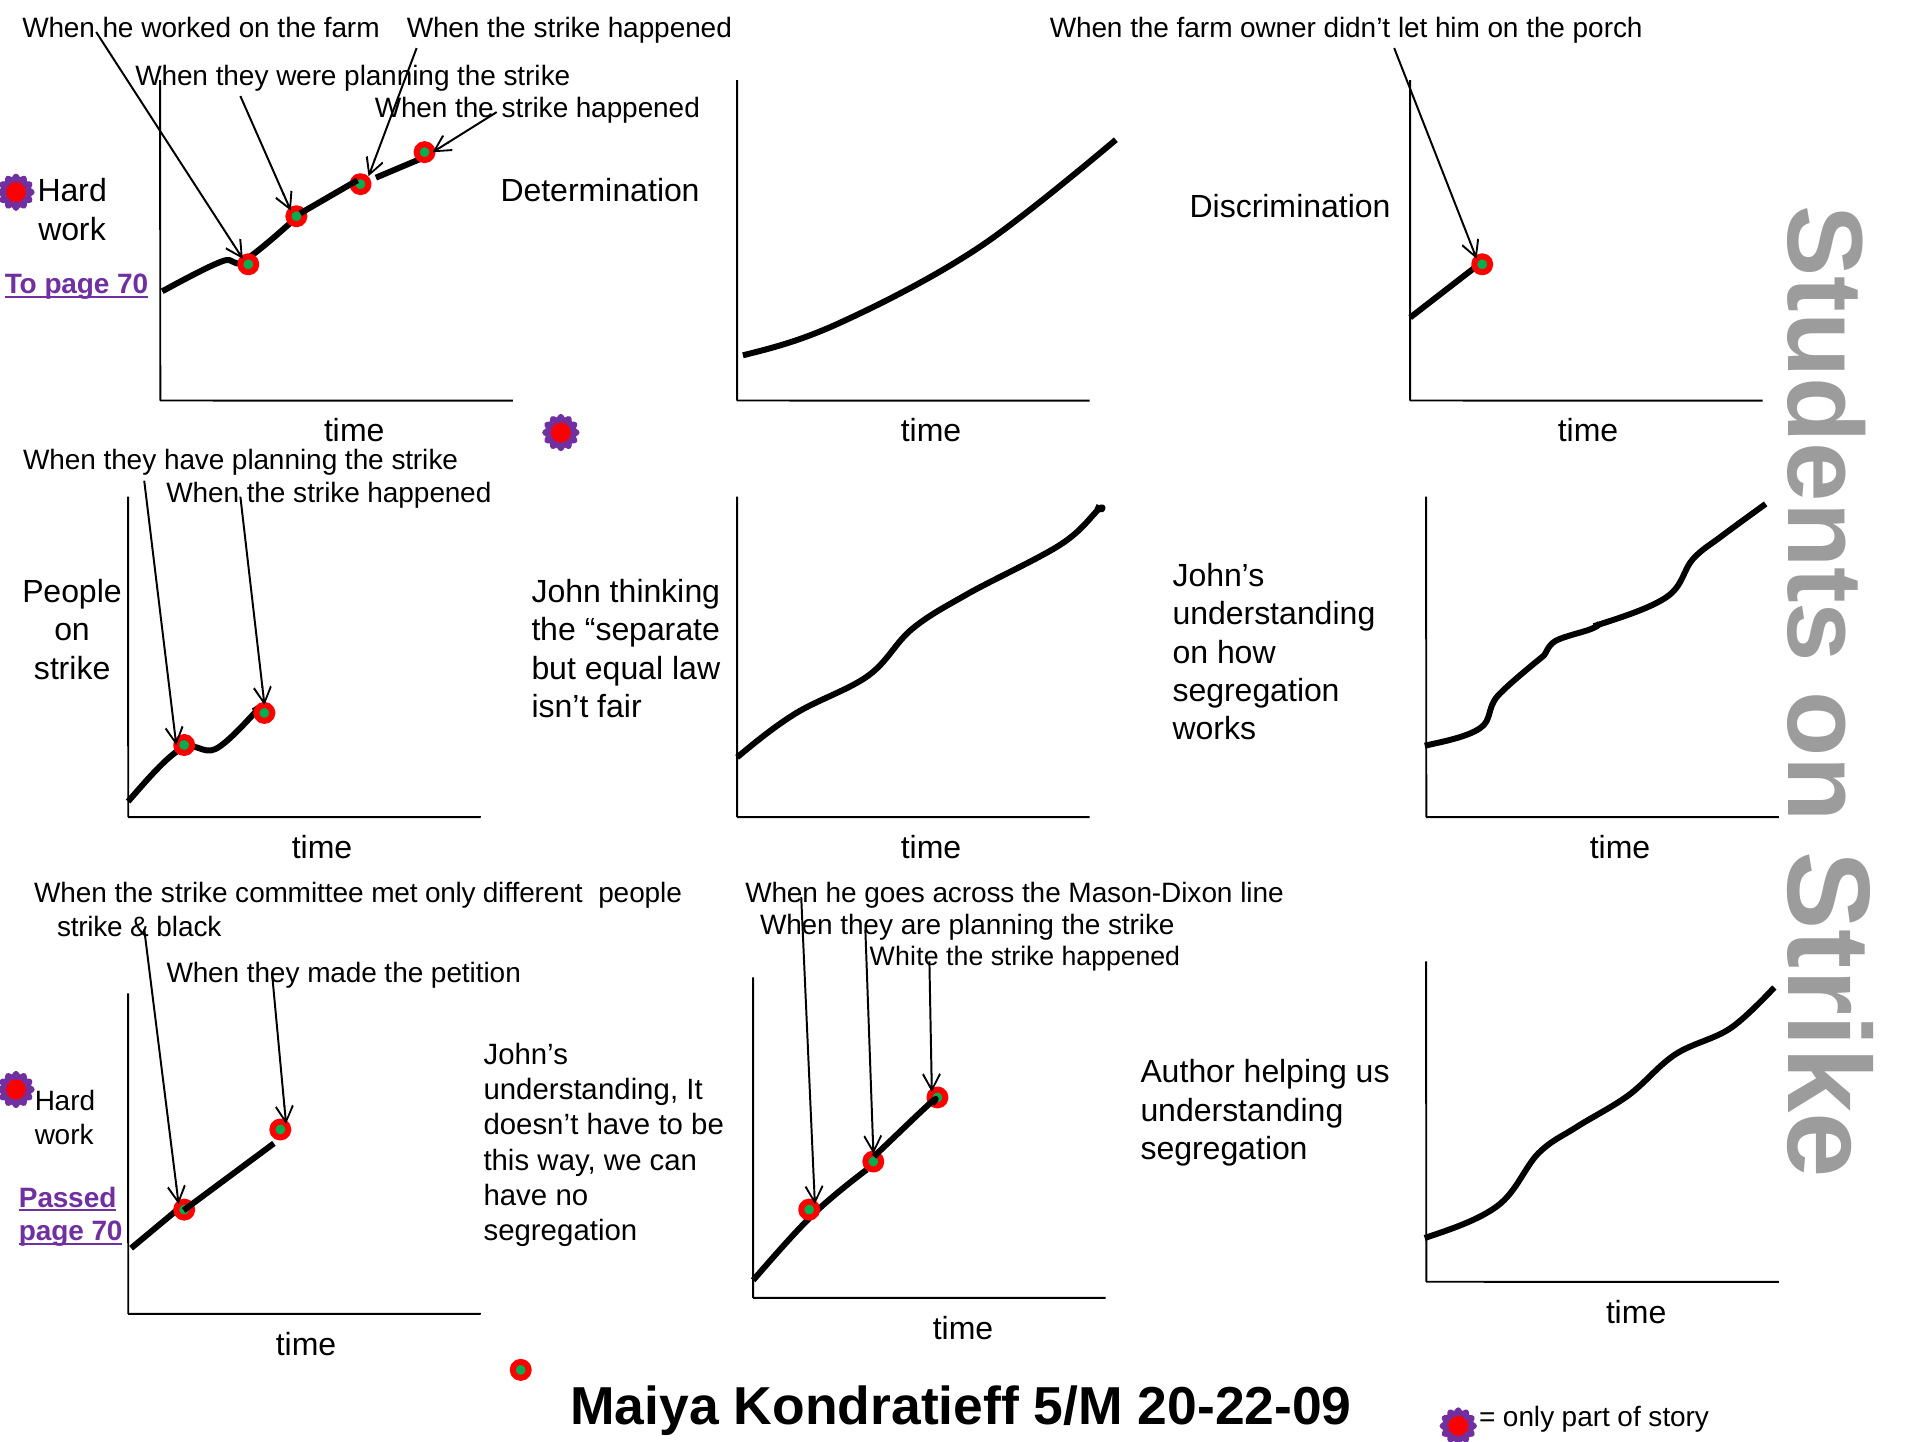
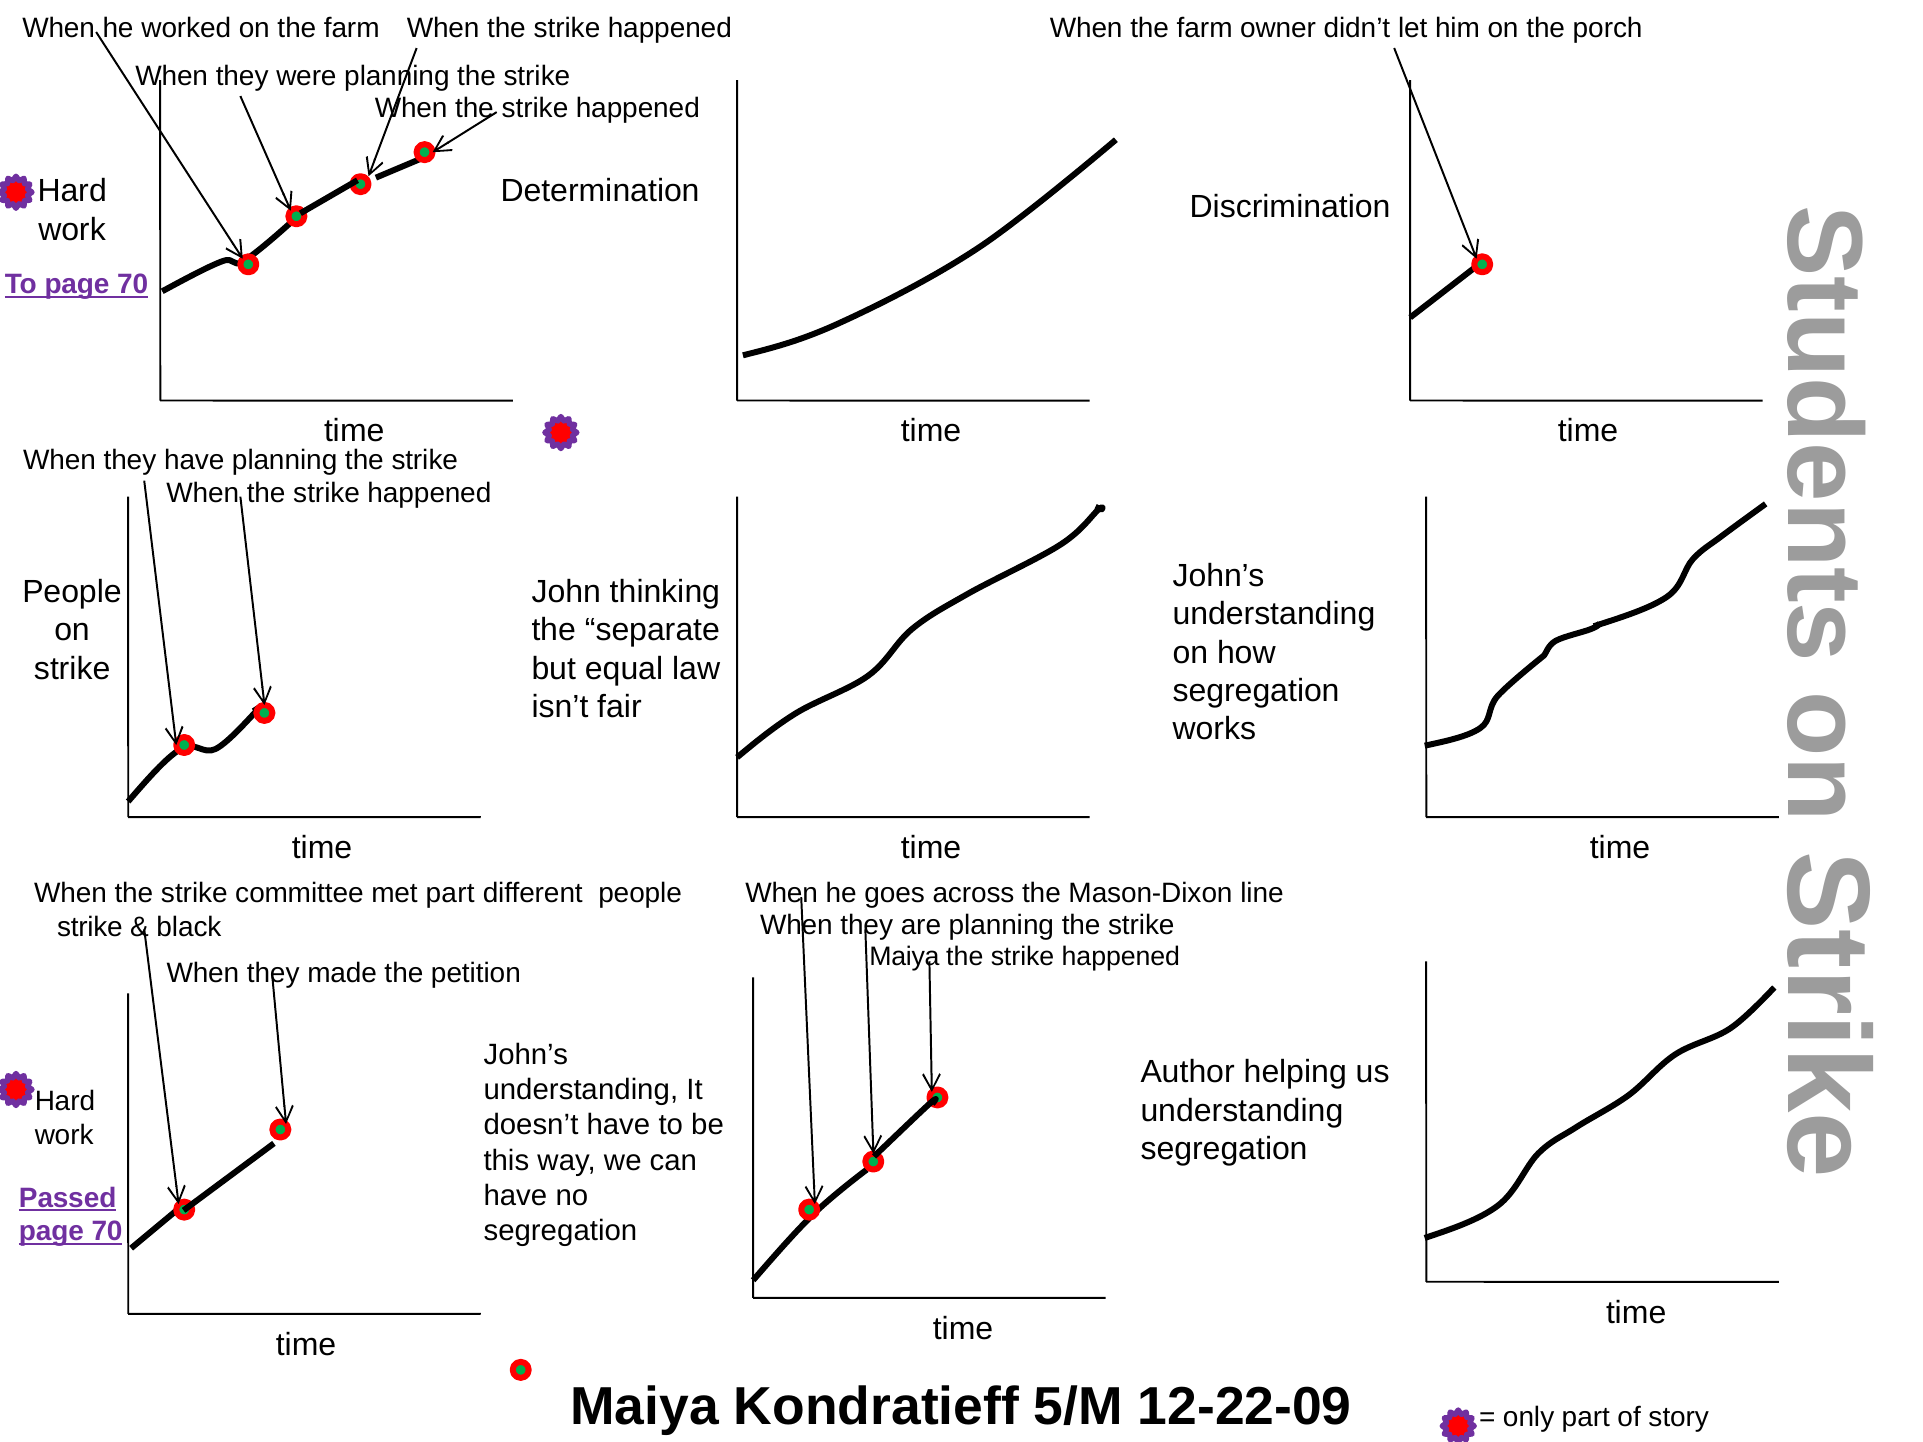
met only: only -> part (450, 894)
White: White -> Maiya (904, 957)
20-22-09: 20-22-09 -> 12-22-09 (1245, 1407)
